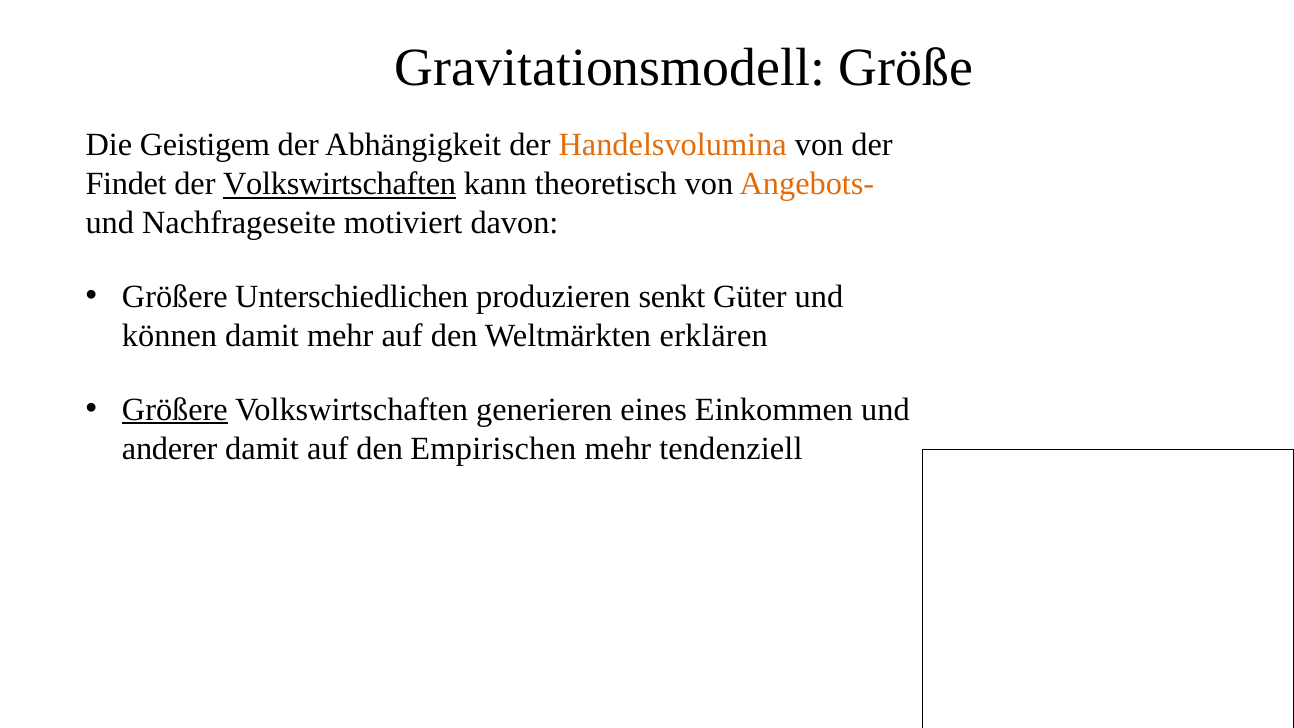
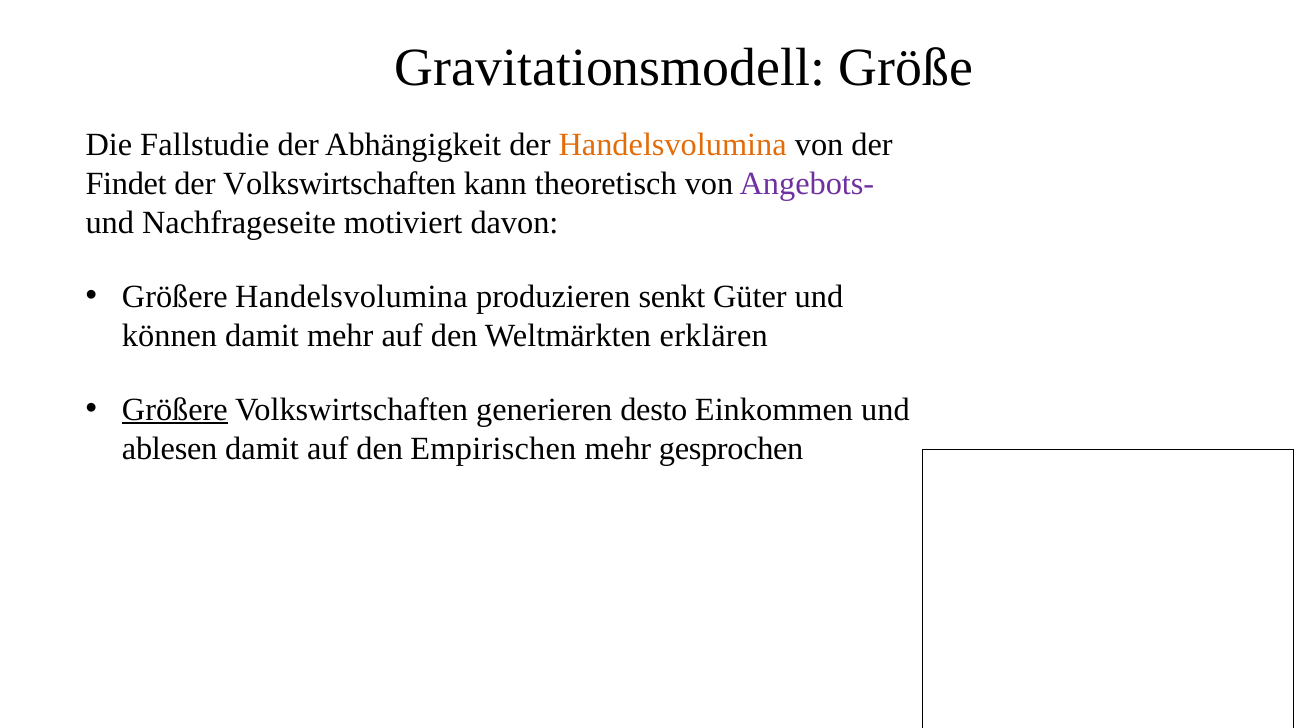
Geistigem: Geistigem -> Fallstudie (205, 145)
Volkswirtschaften underline: present -> none (340, 184)
Angebots- colour: orange -> purple (807, 184)
Größere Unterschiedlichen: Unterschiedlichen -> Handelsvolumina (351, 297)
eines: eines -> desto (654, 409)
anderer: anderer -> ablesen (170, 448)
tendenziell: tendenziell -> gesprochen (731, 448)
